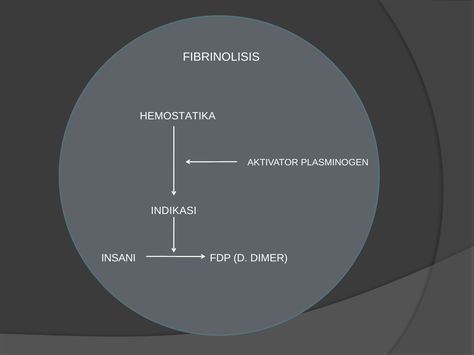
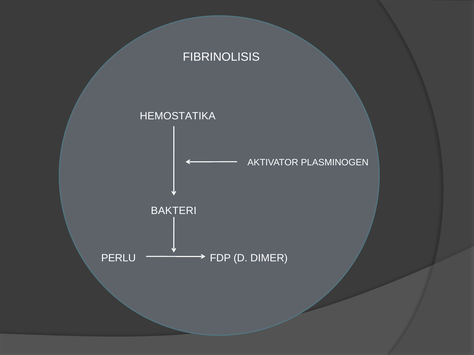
INDIKASI: INDIKASI -> BAKTERI (174, 211)
INSANI: INSANI -> PERLU (119, 258)
